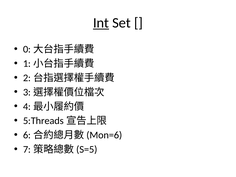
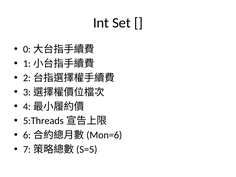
Int underline: present -> none (101, 23)
